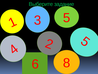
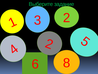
3 5: 5 -> 2 (67, 18)
